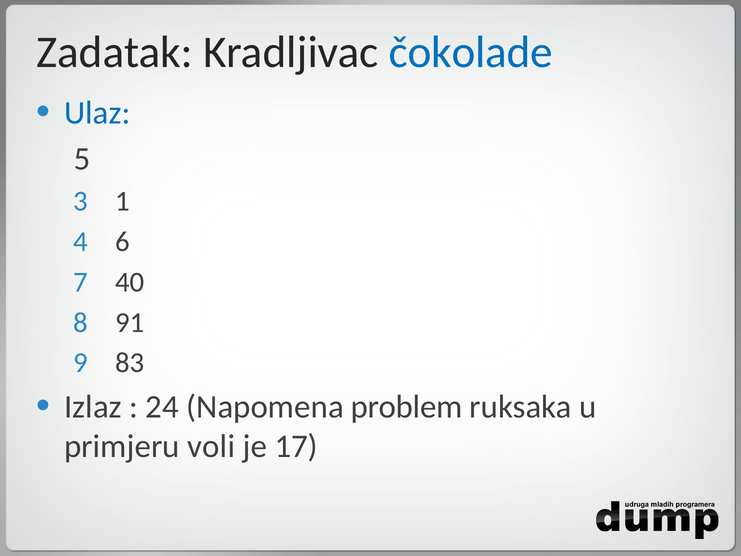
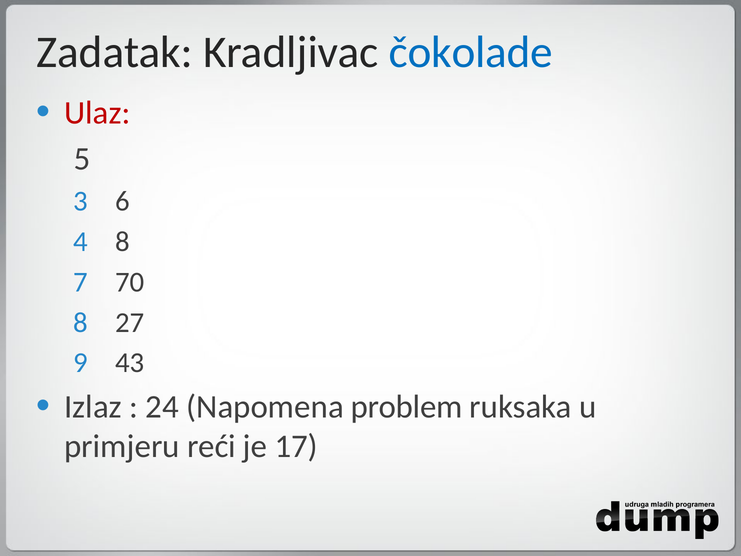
Ulaz colour: blue -> red (97, 113)
1: 1 -> 6 (122, 201)
4 6: 6 -> 8 (122, 242)
40: 40 -> 70 (130, 282)
91: 91 -> 27 (130, 322)
83: 83 -> 43 (130, 363)
voli: voli -> reći (212, 446)
